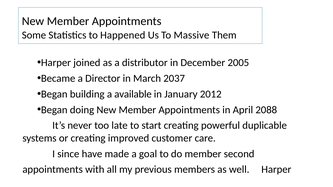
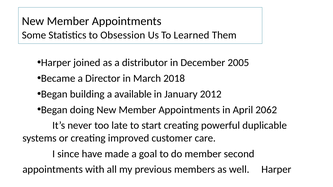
Happened: Happened -> Obsession (123, 35)
Massive: Massive -> Learned (191, 35)
2037: 2037 -> 2018 (174, 79)
2088: 2088 -> 2062 (266, 110)
